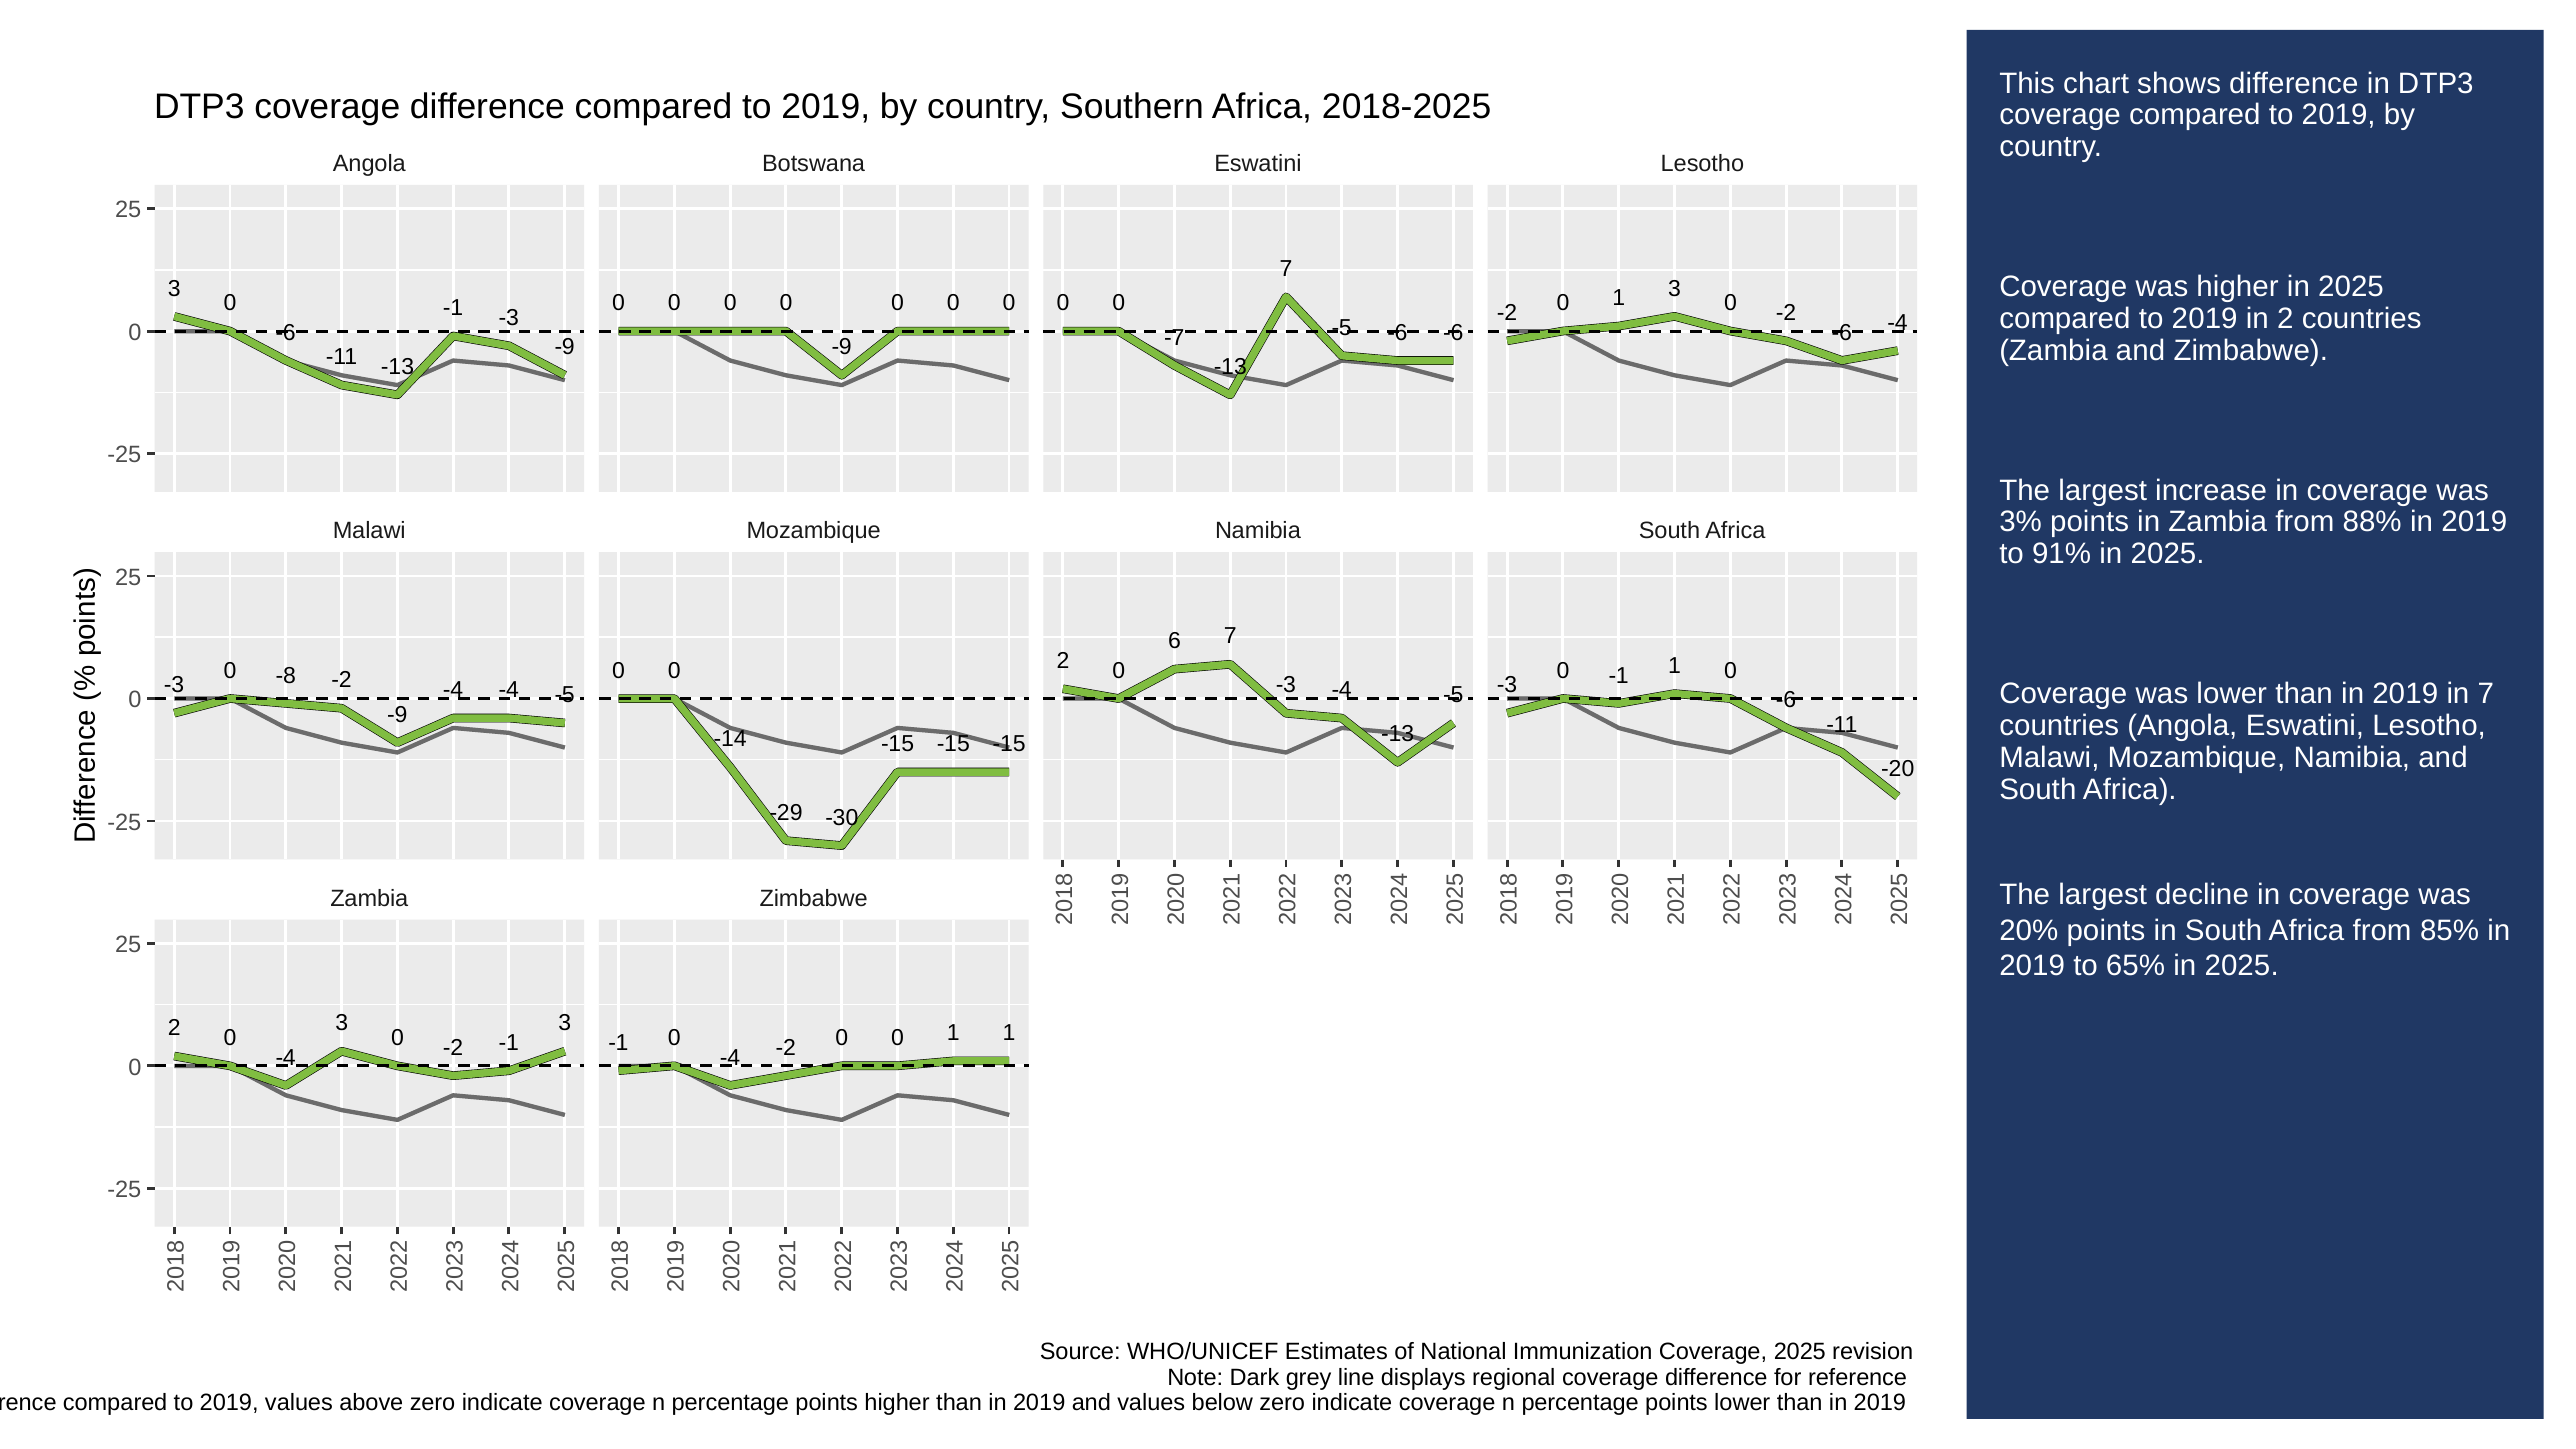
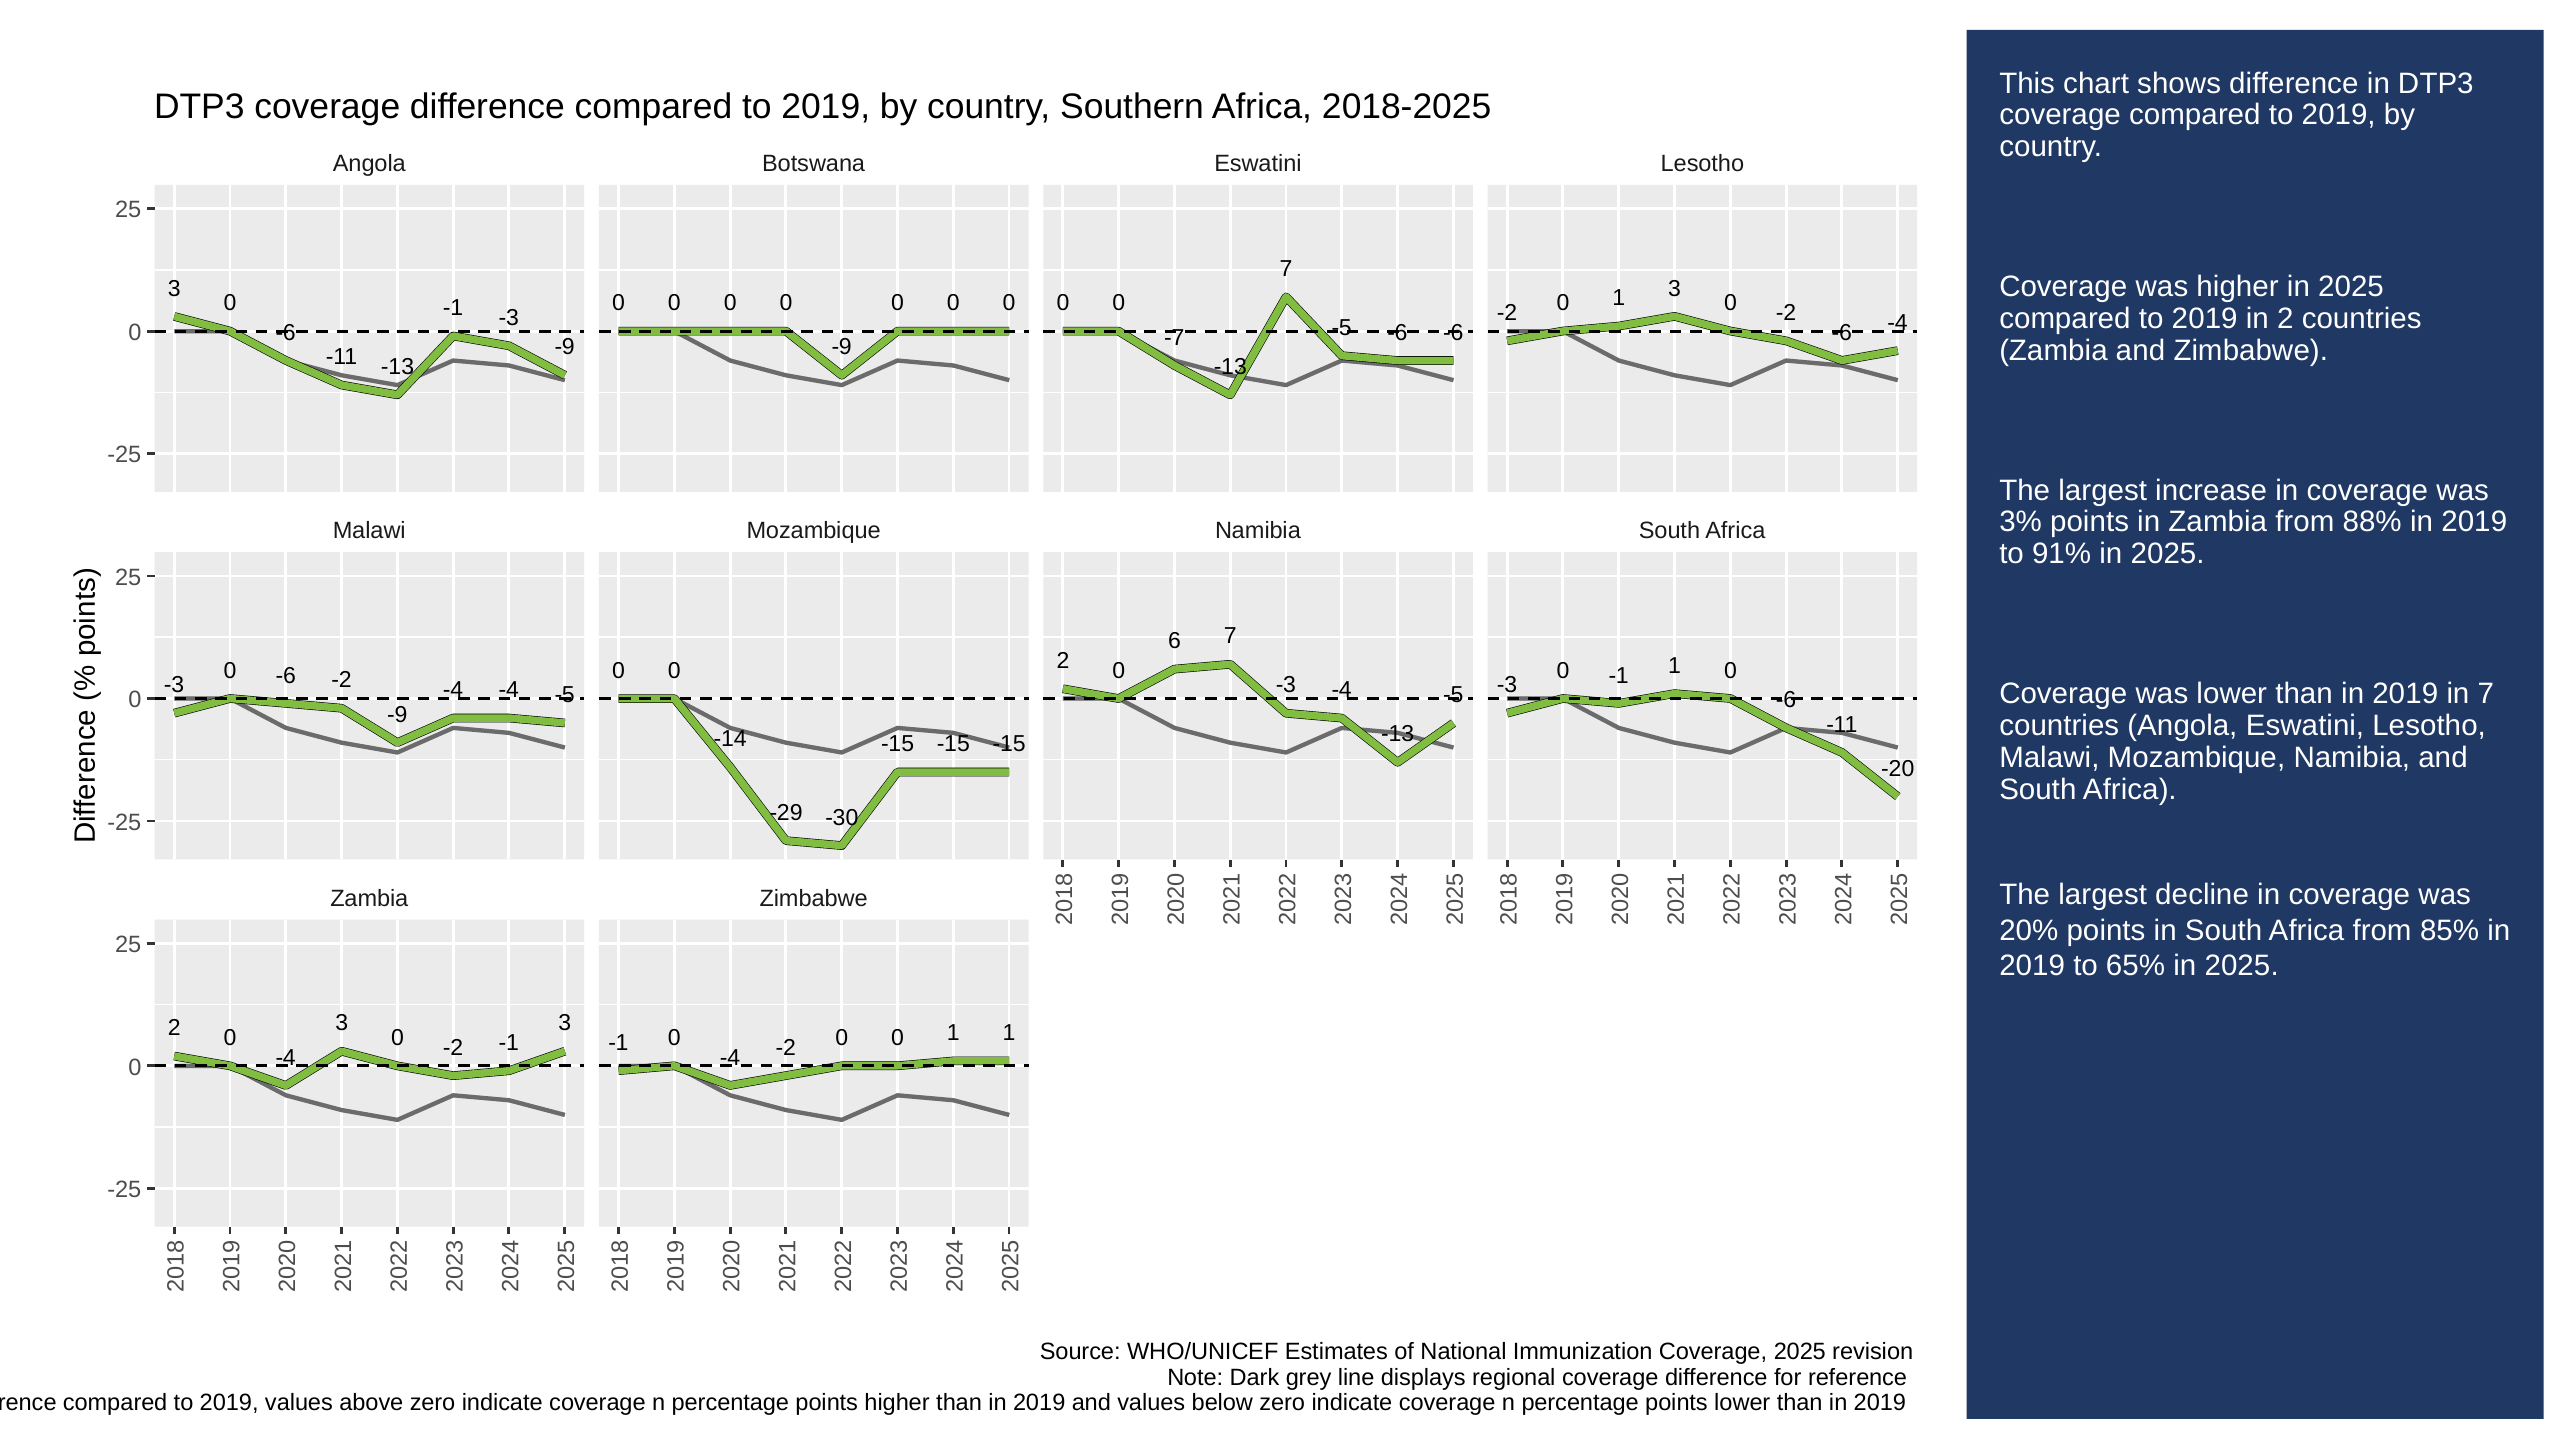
-8: -8 -> -6 (286, 675)
